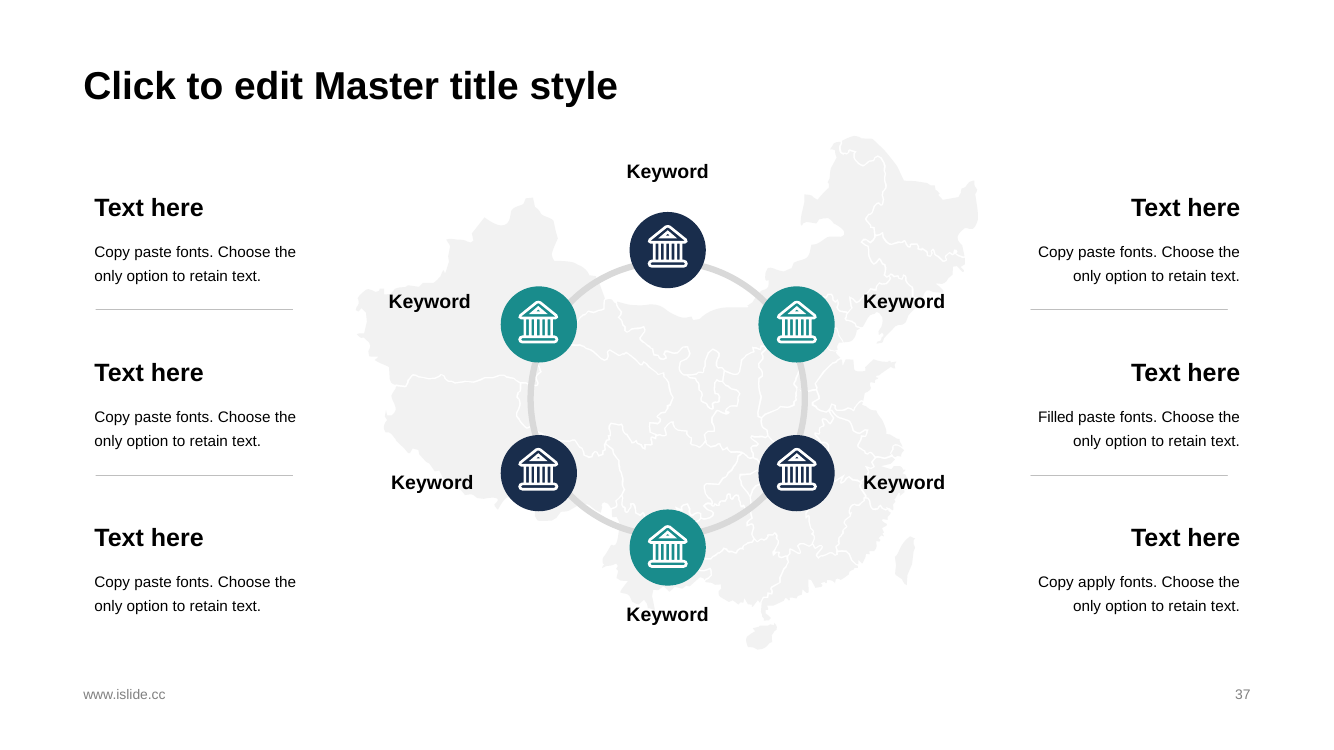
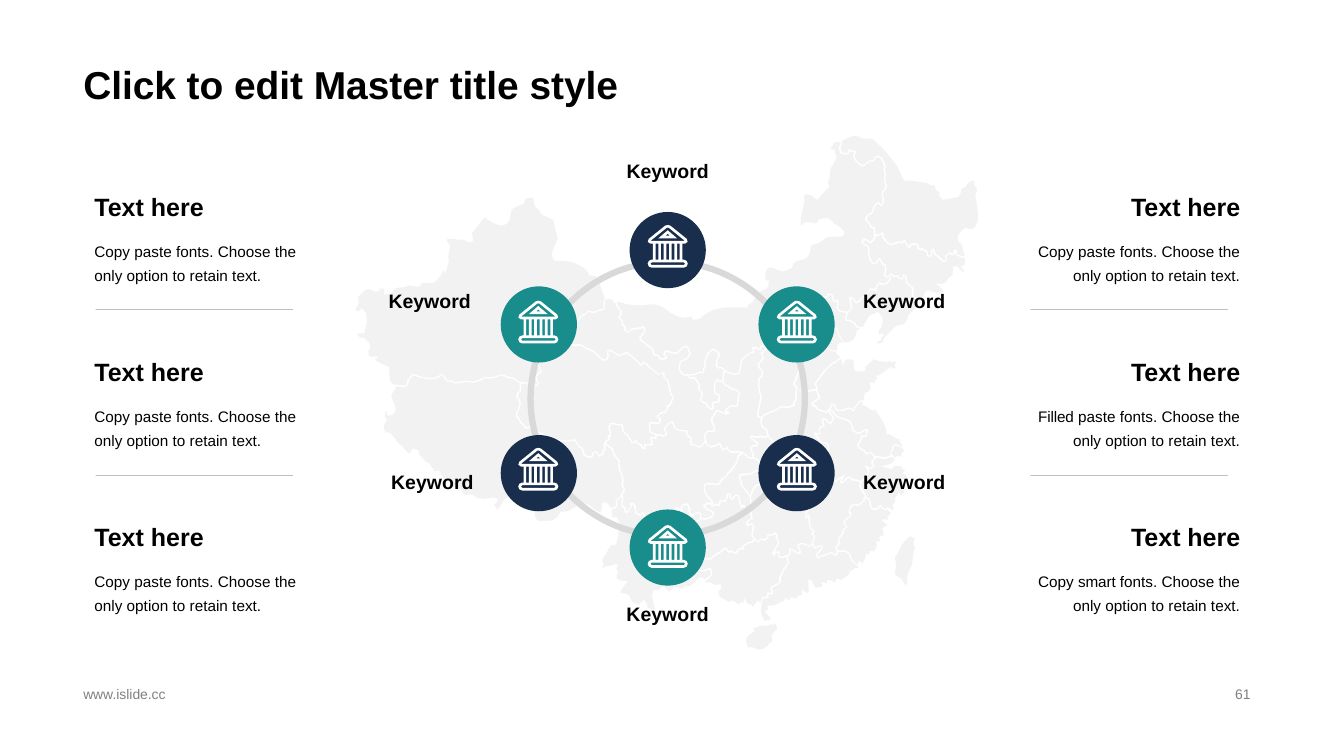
apply: apply -> smart (1097, 583)
37: 37 -> 61 (1243, 695)
